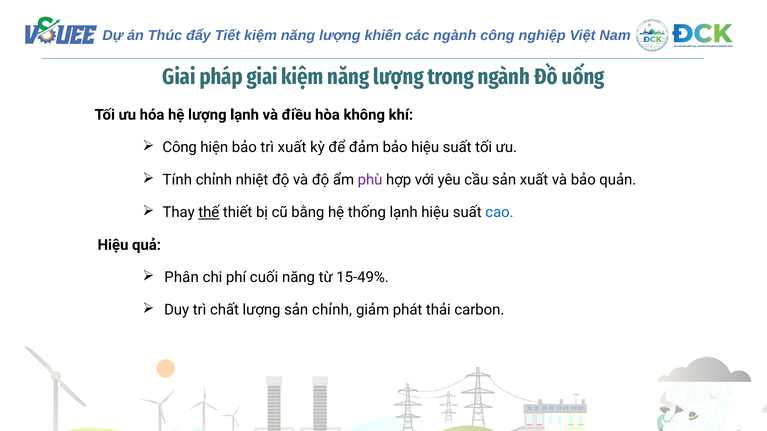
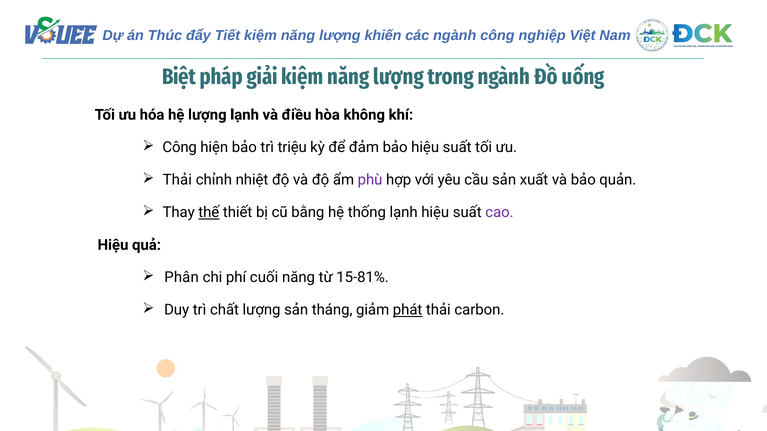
Giai: Giai -> Biệt (179, 77)
pháp giai: giai -> giải (262, 77)
trì xuất: xuất -> triệu (292, 147)
Tính: Tính -> Thải (177, 180)
cao colour: blue -> purple (500, 213)
15-49%: 15-49% -> 15-81% (363, 278)
sản chỉnh: chỉnh -> tháng (332, 310)
phát underline: none -> present (408, 310)
